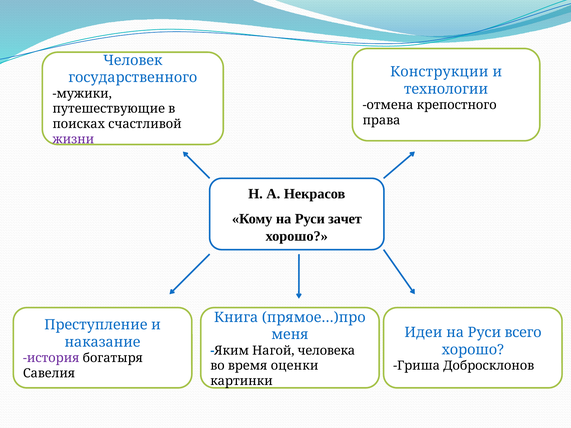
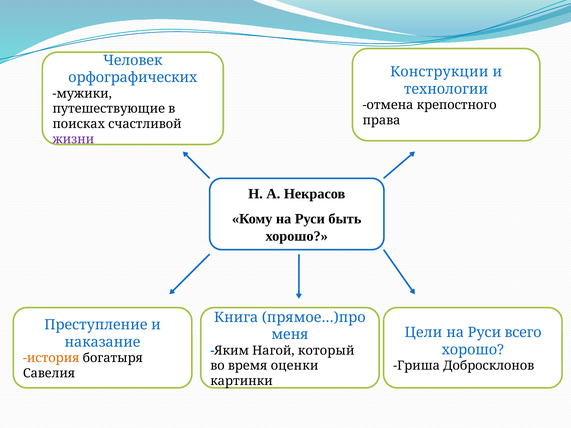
государственного: государственного -> орфографических (133, 78)
зачет: зачет -> быть (345, 219)
Идеи: Идеи -> Цели (423, 333)
человека: человека -> который (326, 351)
история colour: purple -> orange (51, 358)
